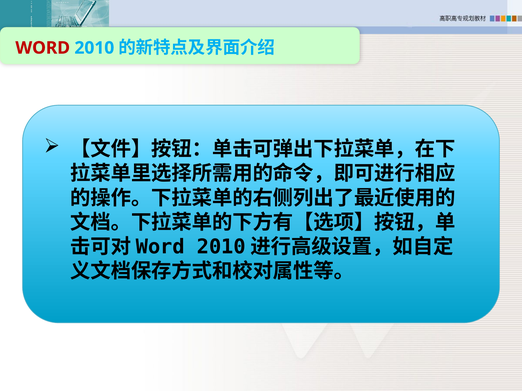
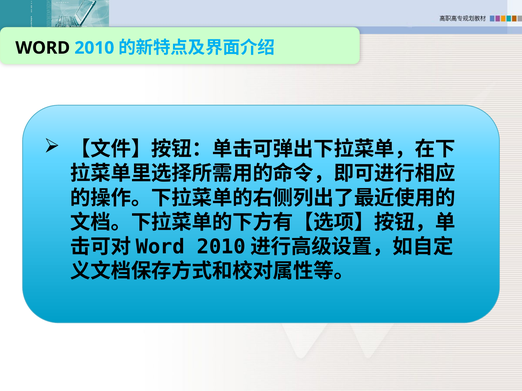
WORD colour: red -> black (43, 48)
